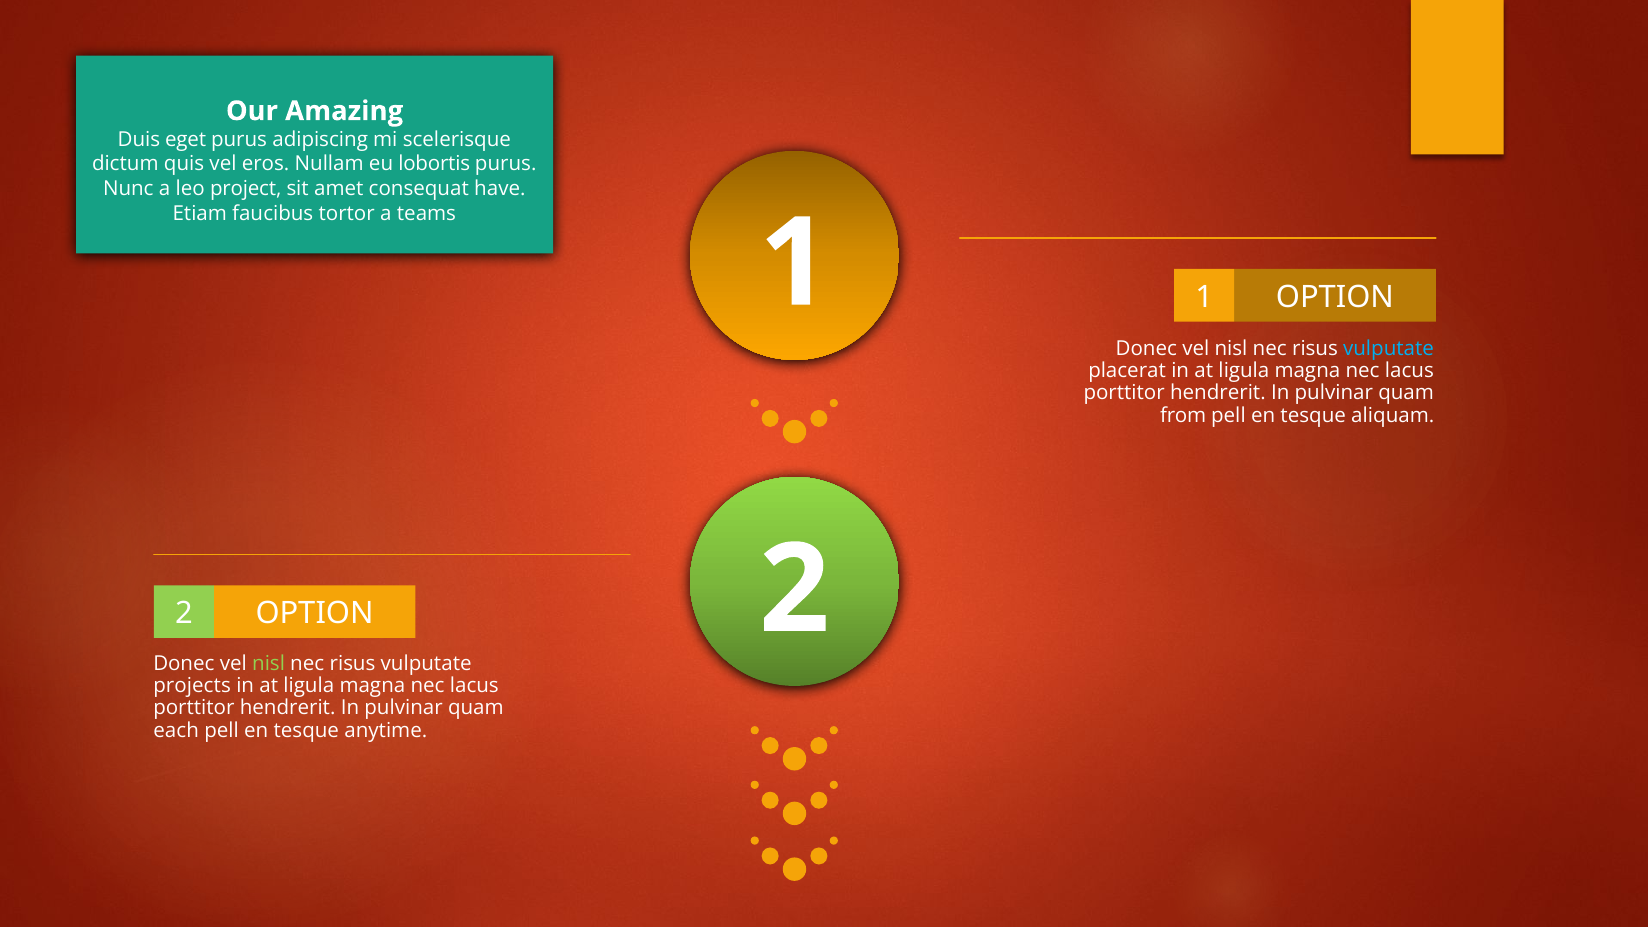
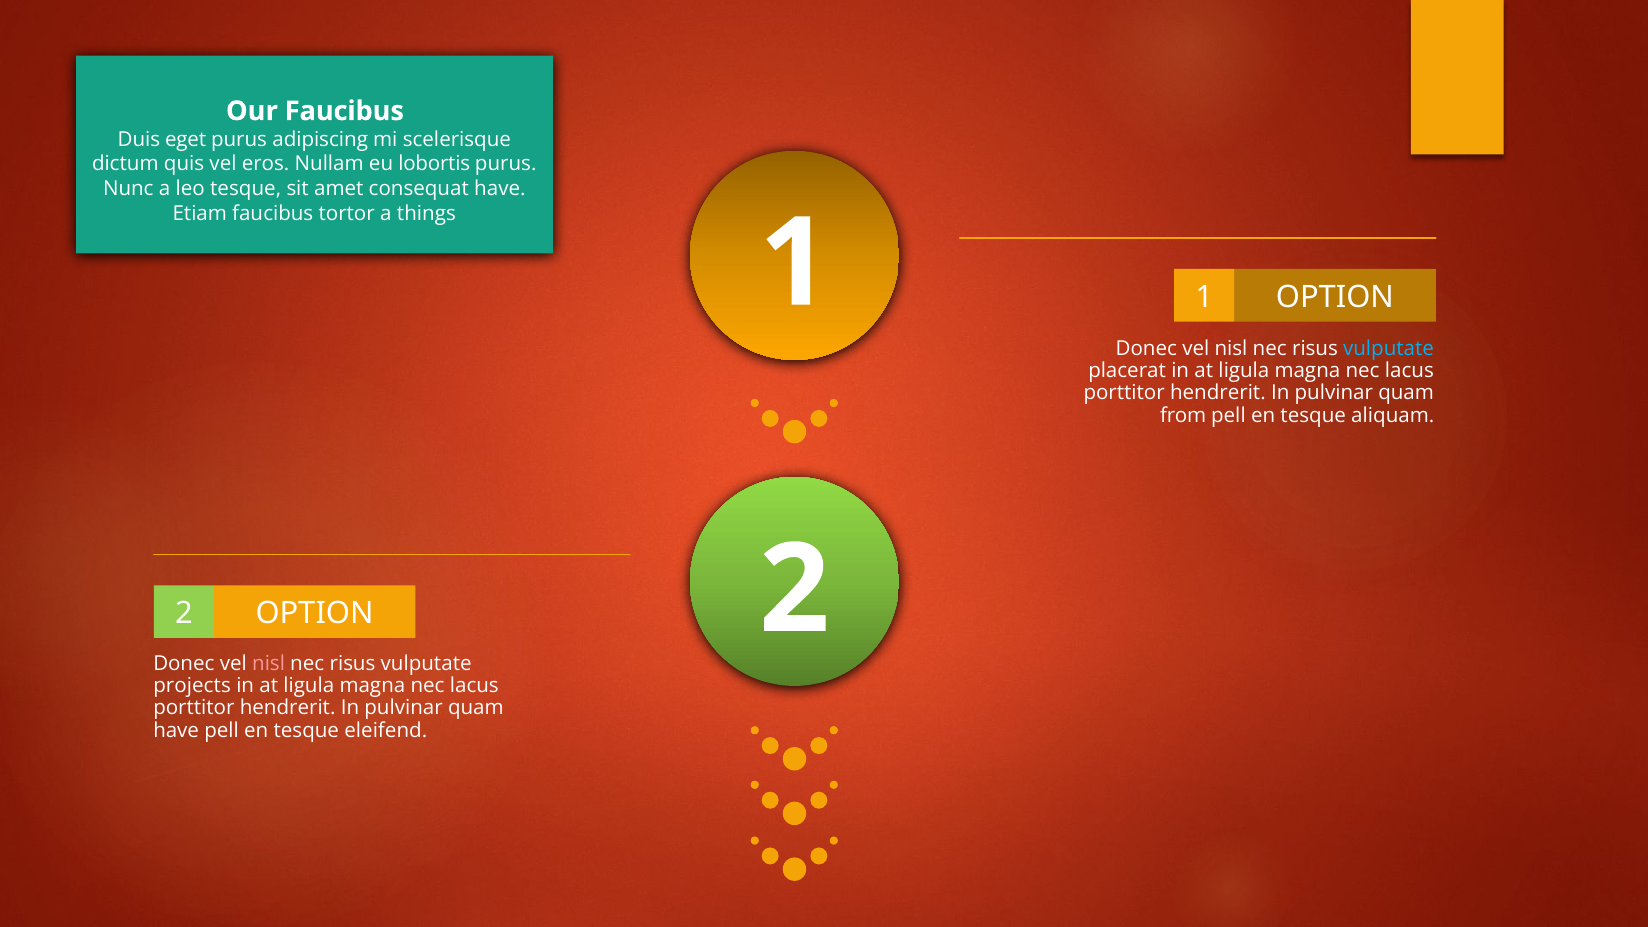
Our Amazing: Amazing -> Faucibus (344, 111)
leo project: project -> tesque (246, 189)
teams: teams -> things (426, 214)
nisl colour: light green -> pink (269, 664)
each: each -> have (176, 730)
anytime: anytime -> eleifend (386, 730)
